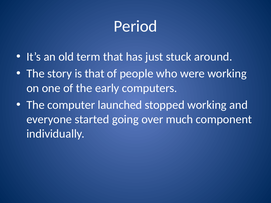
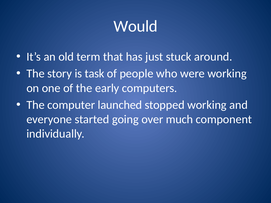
Period: Period -> Would (136, 26)
is that: that -> task (95, 74)
